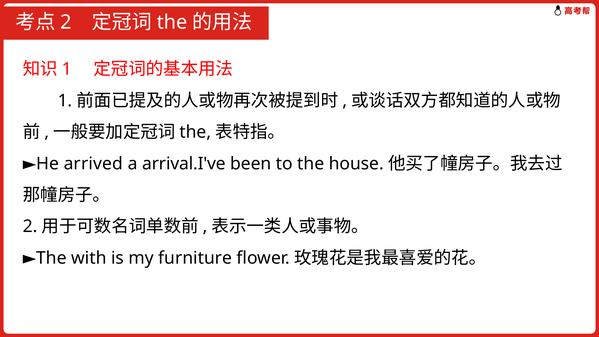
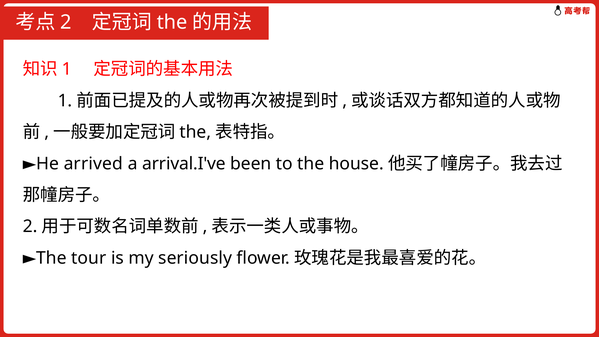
with: with -> tour (89, 258)
furniture: furniture -> seriously (195, 258)
